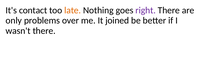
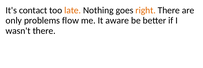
right colour: purple -> orange (146, 10)
over: over -> flow (71, 20)
joined: joined -> aware (117, 20)
